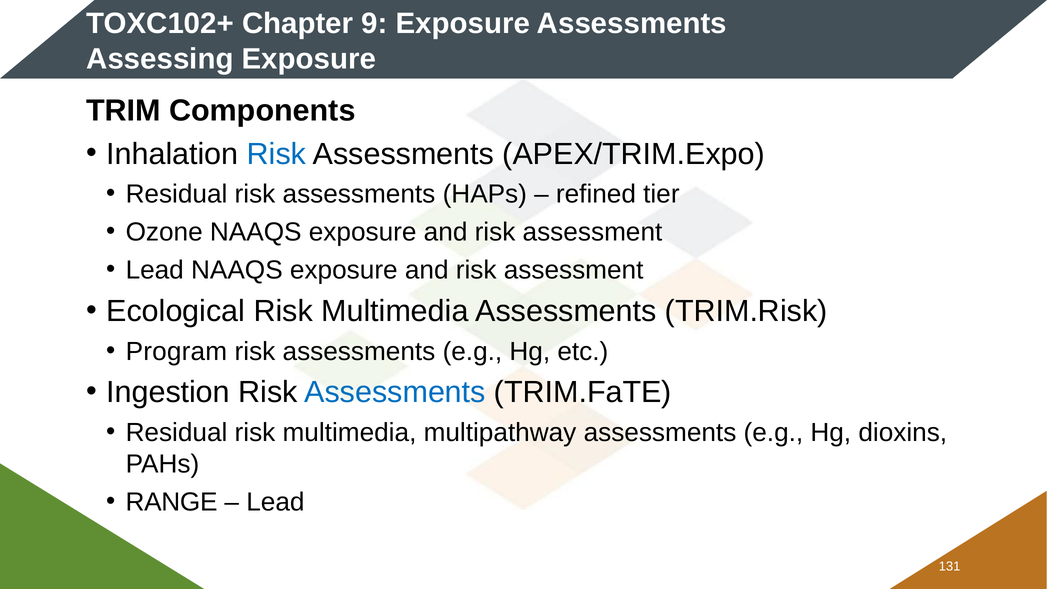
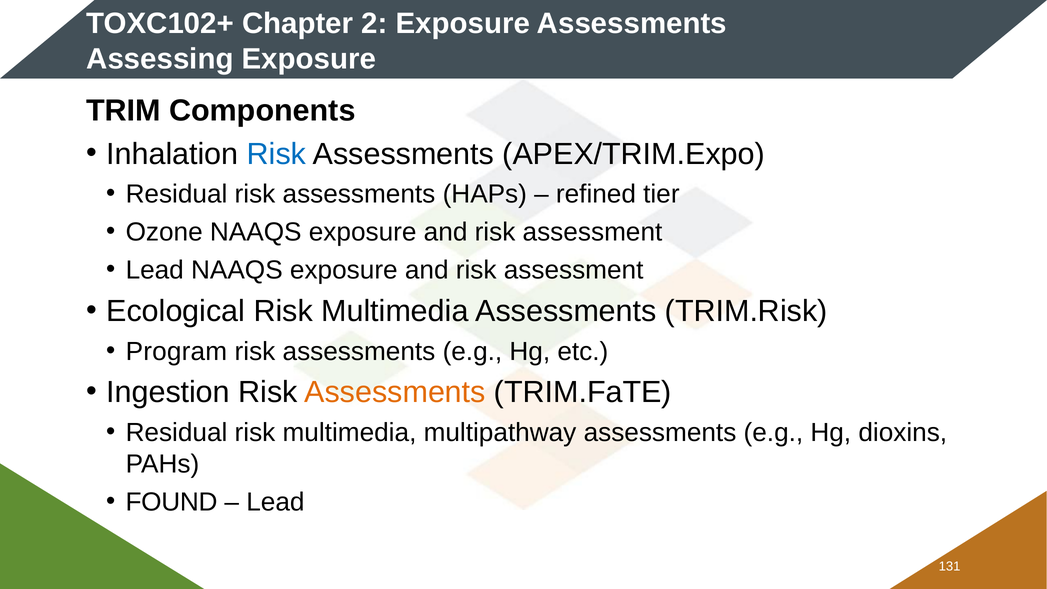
9: 9 -> 2 (375, 24)
Assessments colour: blue -> orange (395, 392)
RANGE: RANGE -> FOUND (172, 502)
